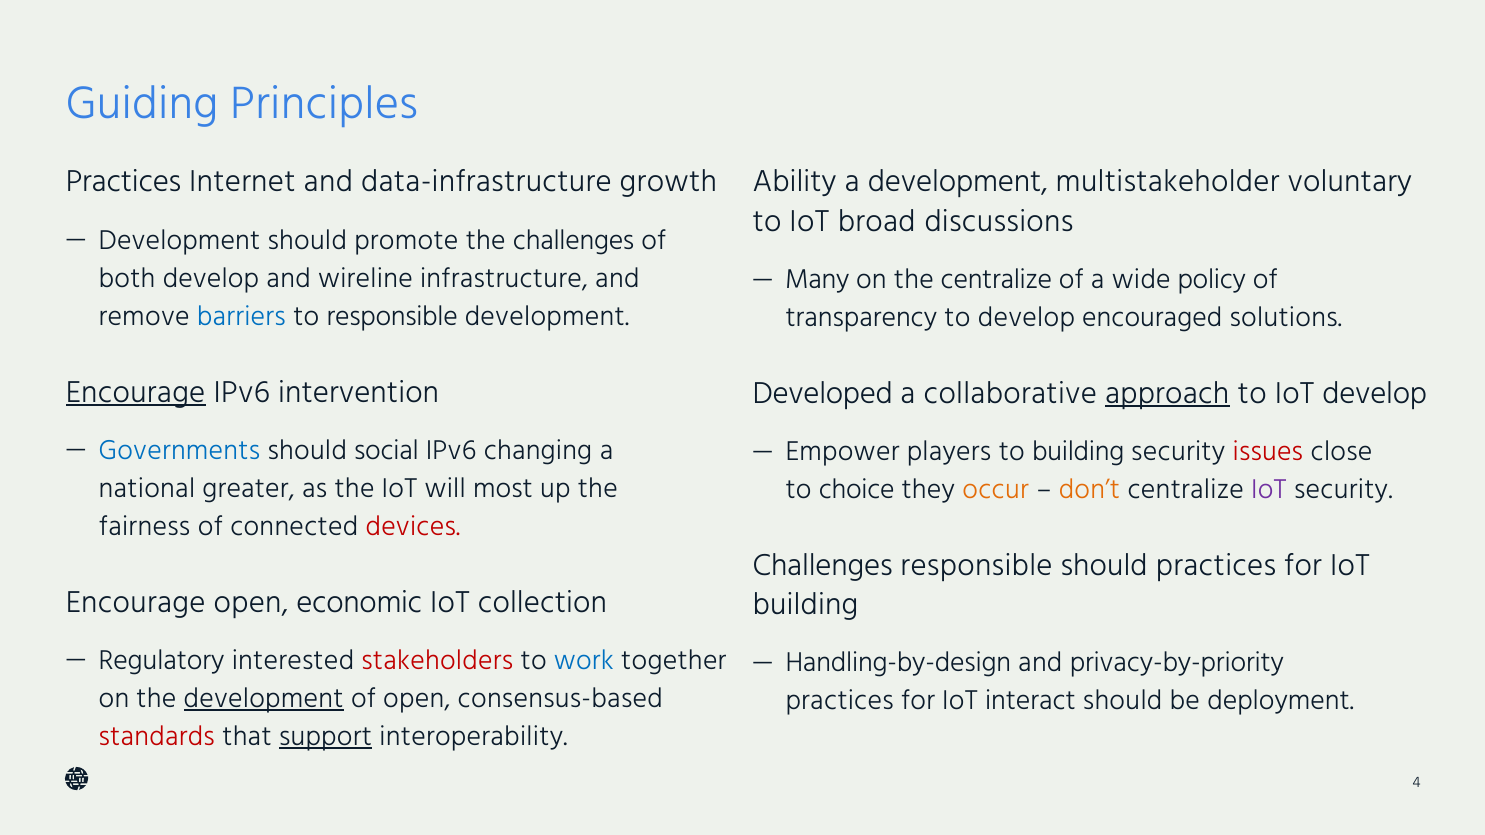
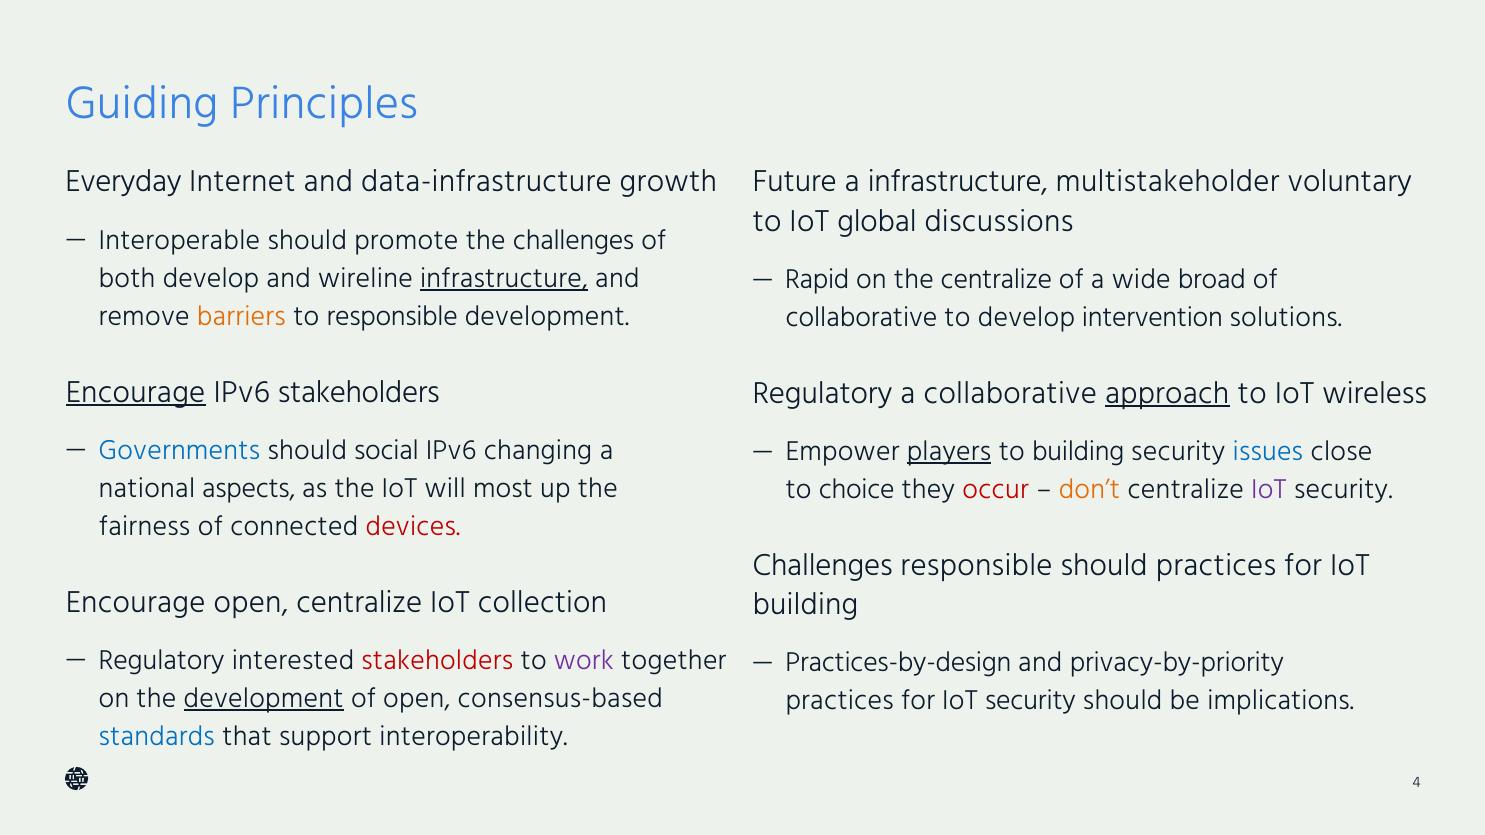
Practices: Practices -> Everyday (124, 182)
Ability: Ability -> Future (795, 182)
a development: development -> infrastructure (958, 182)
broad: broad -> global (877, 221)
Development: Development -> Interoperable (179, 240)
Many: Many -> Rapid (817, 279)
policy: policy -> broad (1212, 279)
infrastructure underline: none -> present (504, 278)
barriers colour: blue -> orange (241, 316)
transparency: transparency -> collaborative (861, 317)
encouraged: encouraged -> intervention (1152, 317)
IPv6 intervention: intervention -> stakeholders (359, 392)
Developed: Developed -> Regulatory (823, 393)
IoT develop: develop -> wireless (1375, 393)
players underline: none -> present (949, 451)
issues colour: red -> blue (1268, 451)
greater: greater -> aspects (249, 488)
occur colour: orange -> red (996, 490)
open economic: economic -> centralize (359, 602)
work colour: blue -> purple (584, 660)
Handling-by-design: Handling-by-design -> Practices-by-design (898, 663)
for IoT interact: interact -> security (1031, 701)
deployment: deployment -> implications (1281, 701)
standards colour: red -> blue (157, 736)
support underline: present -> none (325, 736)
